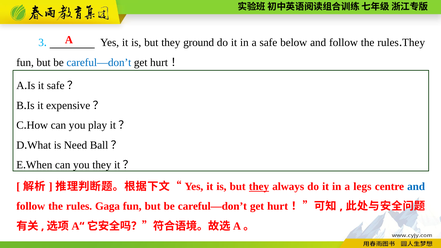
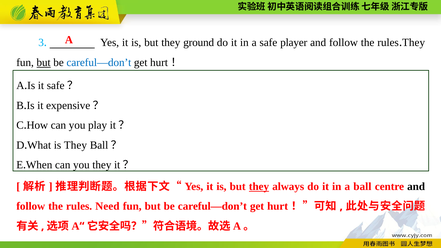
below: below -> player (294, 43)
but underline: none -> present (44, 63)
is Need: Need -> They (75, 145)
legs: legs -> ball (362, 187)
and colour: blue -> black (416, 187)
Gaga: Gaga -> Need (107, 206)
